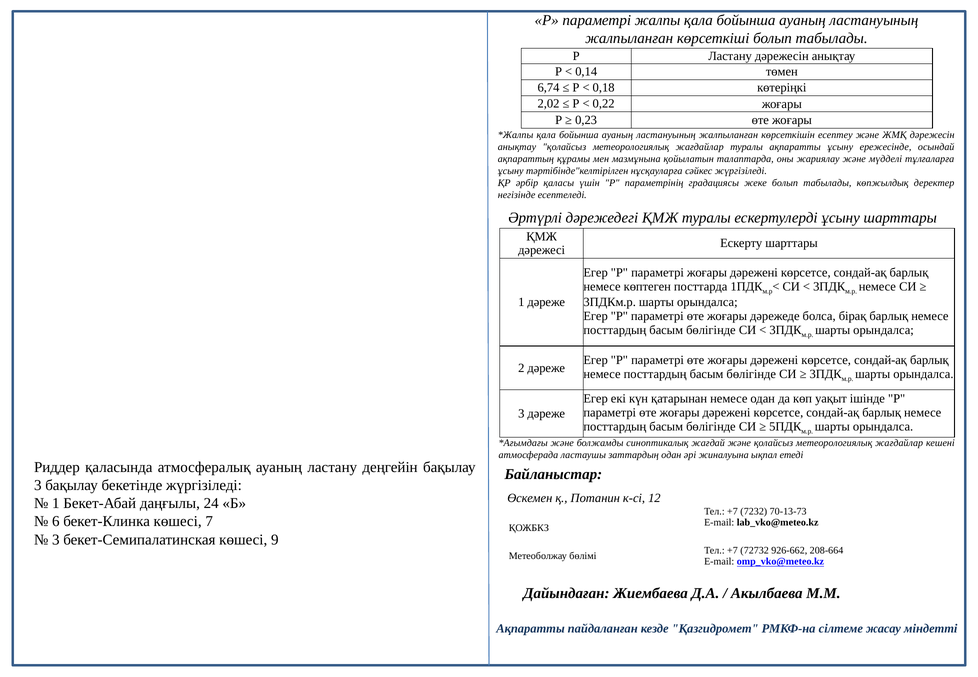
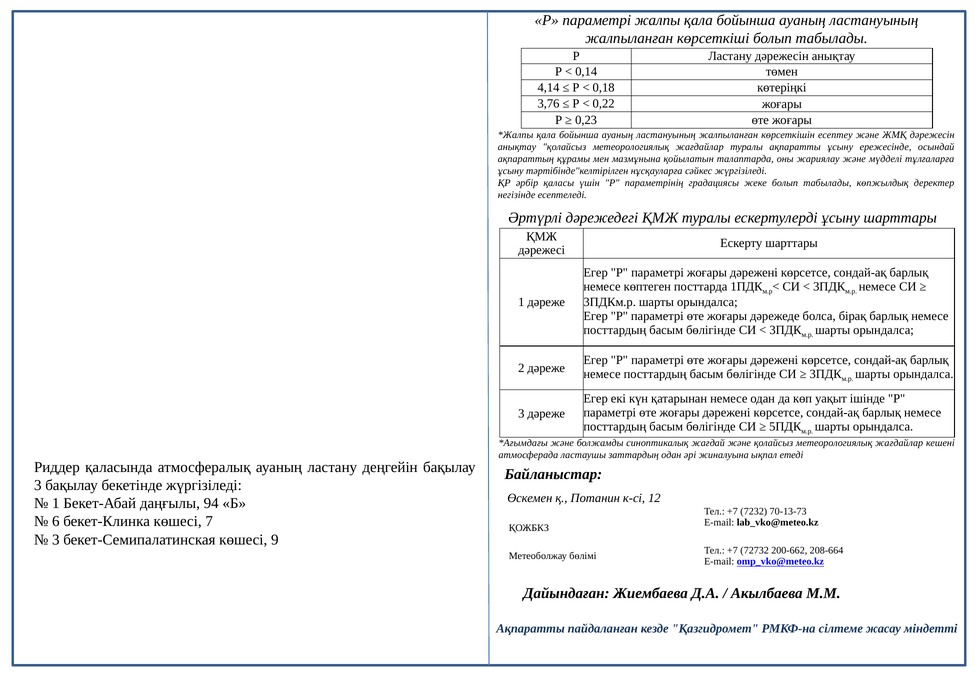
6,74: 6,74 -> 4,14 (549, 88)
2,02: 2,02 -> 3,76 (549, 104)
24: 24 -> 94 (211, 503)
926-662: 926-662 -> 200-662 (789, 551)
